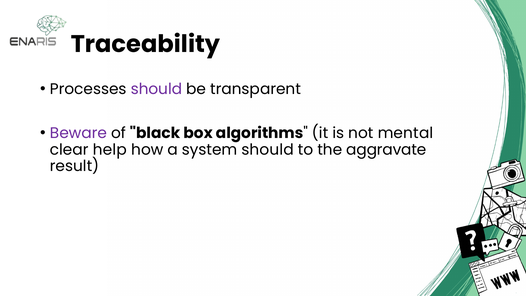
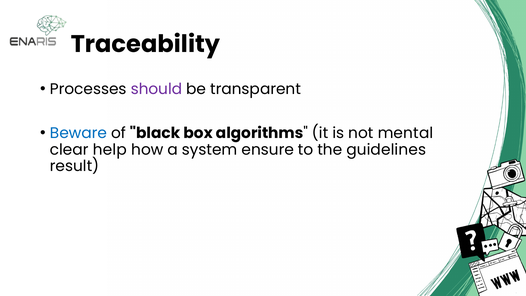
Beware colour: purple -> blue (78, 133)
system should: should -> ensure (268, 150)
aggravate: aggravate -> guidelines (386, 150)
